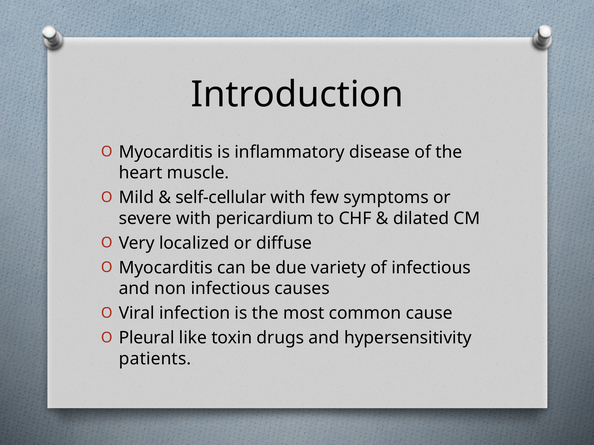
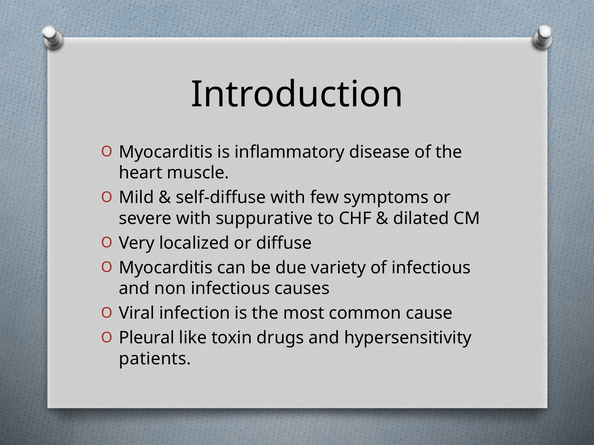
self-cellular: self-cellular -> self-diffuse (221, 198)
pericardium: pericardium -> suppurative (264, 219)
